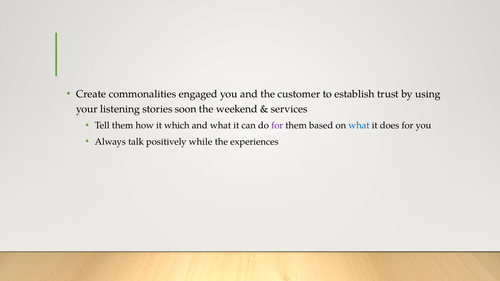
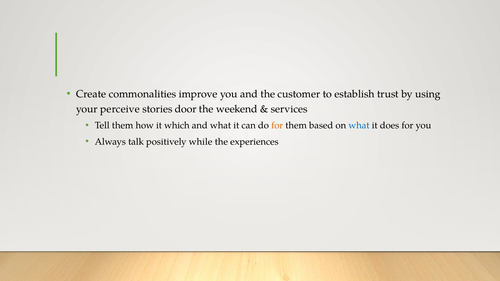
engaged: engaged -> improve (198, 94)
listening: listening -> perceive (120, 109)
soon: soon -> door (186, 109)
for colour: purple -> orange (277, 126)
